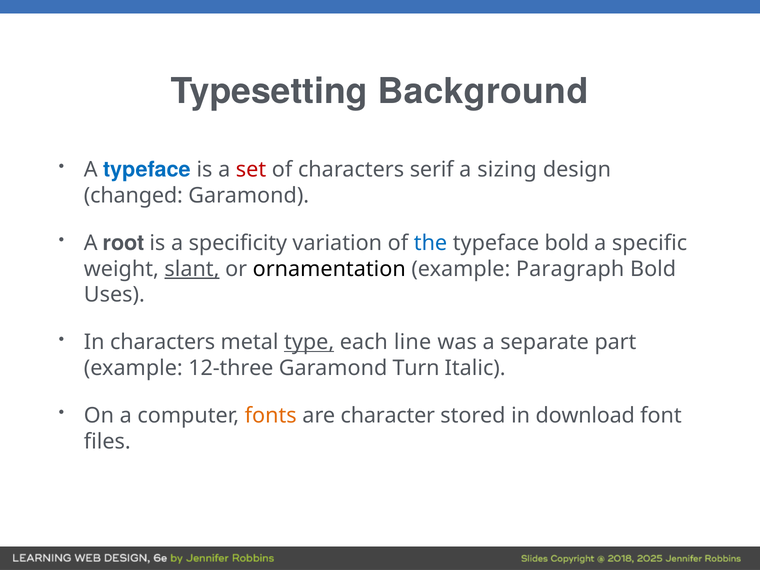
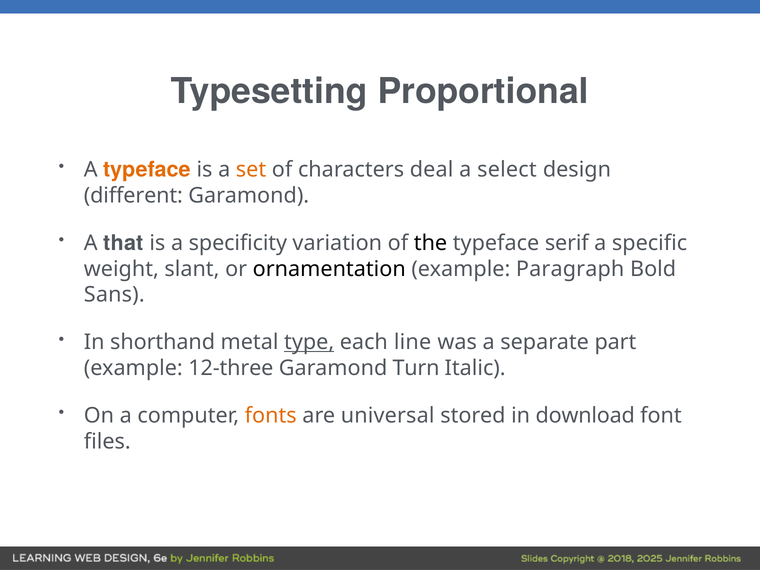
Background: Background -> Proportional (483, 92)
typeface colour: blue -> orange (147, 170)
set colour: red -> orange (251, 170)
serif: serif -> deal (432, 170)
sizing: sizing -> select (507, 170)
changed: changed -> different (133, 196)
root: root -> that (123, 243)
the colour: blue -> black (431, 243)
typeface bold: bold -> serif (567, 243)
slant underline: present -> none (192, 269)
Uses: Uses -> Sans (114, 295)
In characters: characters -> shorthand (163, 342)
character: character -> universal (388, 416)
